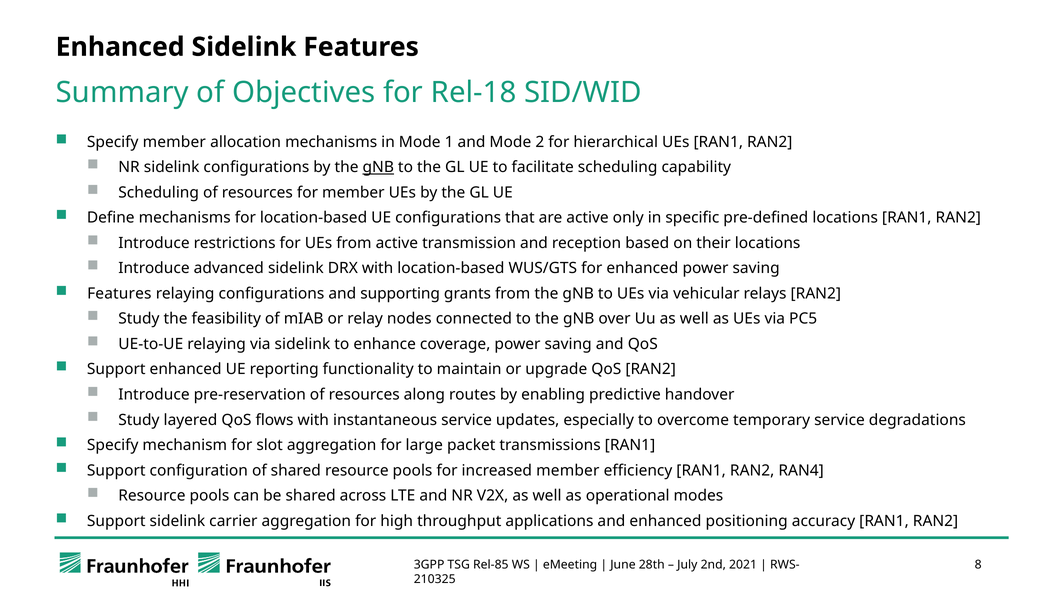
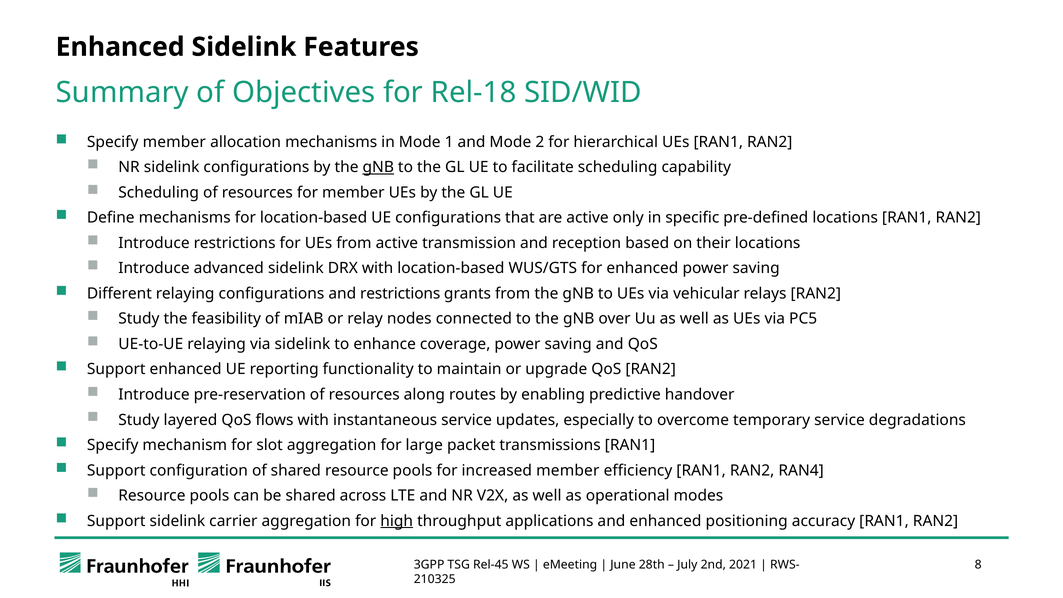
Features: Features -> Different (119, 294)
and supporting: supporting -> restrictions (400, 294)
high underline: none -> present (397, 521)
Rel-85: Rel-85 -> Rel-45 (491, 564)
